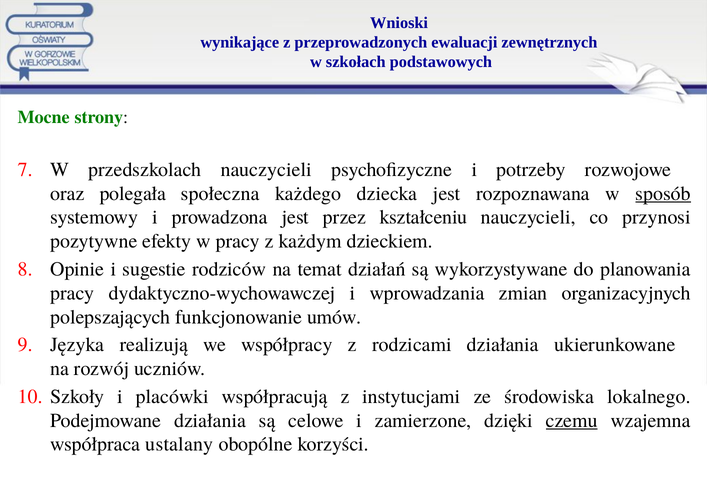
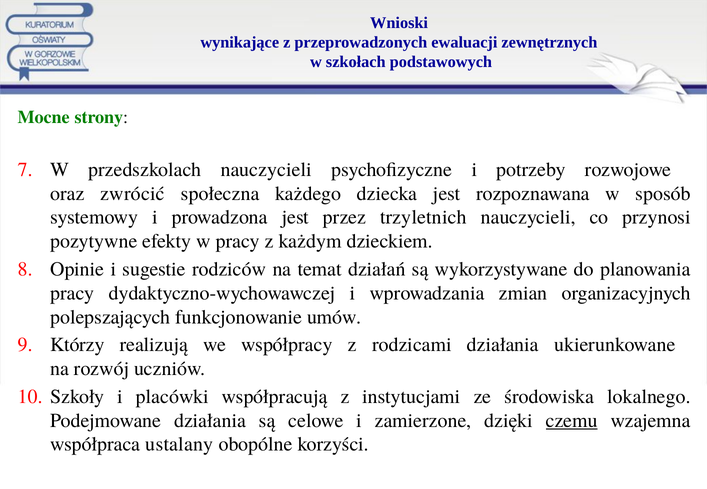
polegała: polegała -> zwrócić (133, 194)
sposób underline: present -> none (663, 194)
kształceniu: kształceniu -> trzyletnich (423, 218)
Języka: Języka -> Którzy (77, 345)
